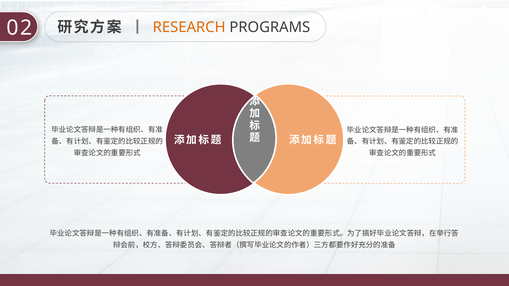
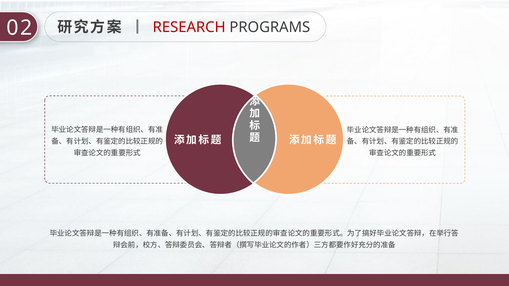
RESEARCH colour: orange -> red (189, 27)
